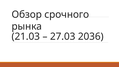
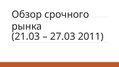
2036: 2036 -> 2011 (91, 36)
